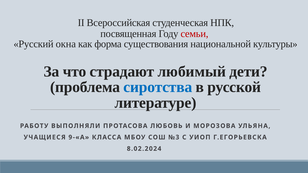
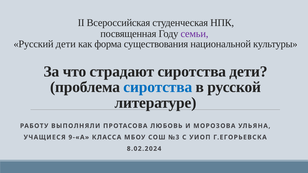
семьи colour: red -> purple (194, 34)
Русский окна: окна -> дети (66, 44)
страдают любимый: любимый -> сиротства (192, 72)
